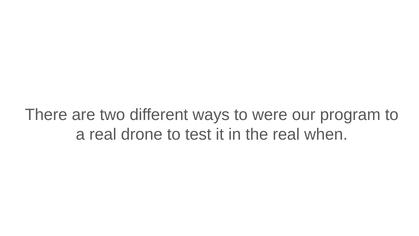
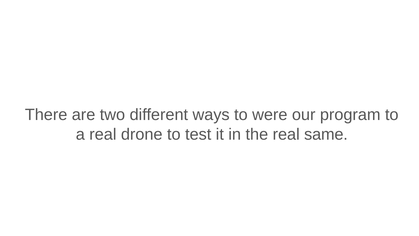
when: when -> same (326, 134)
